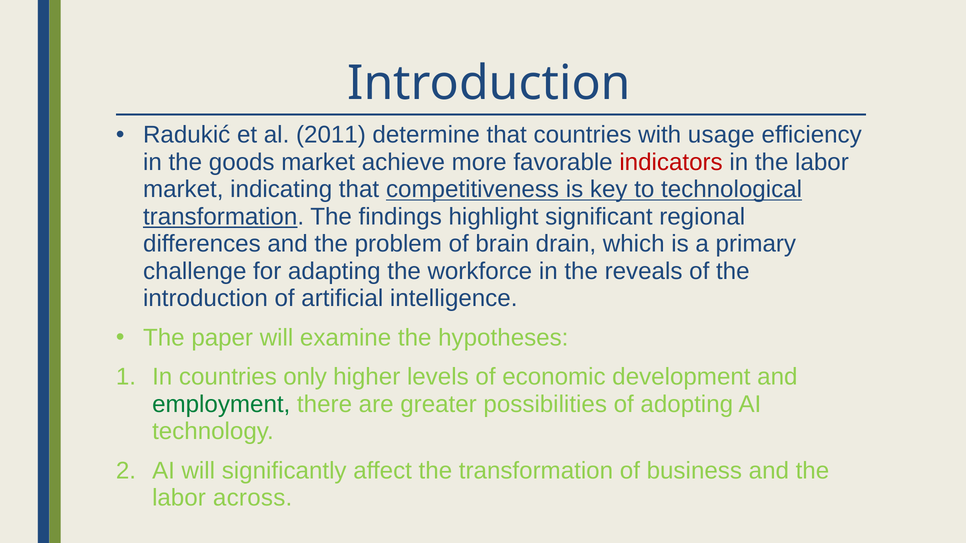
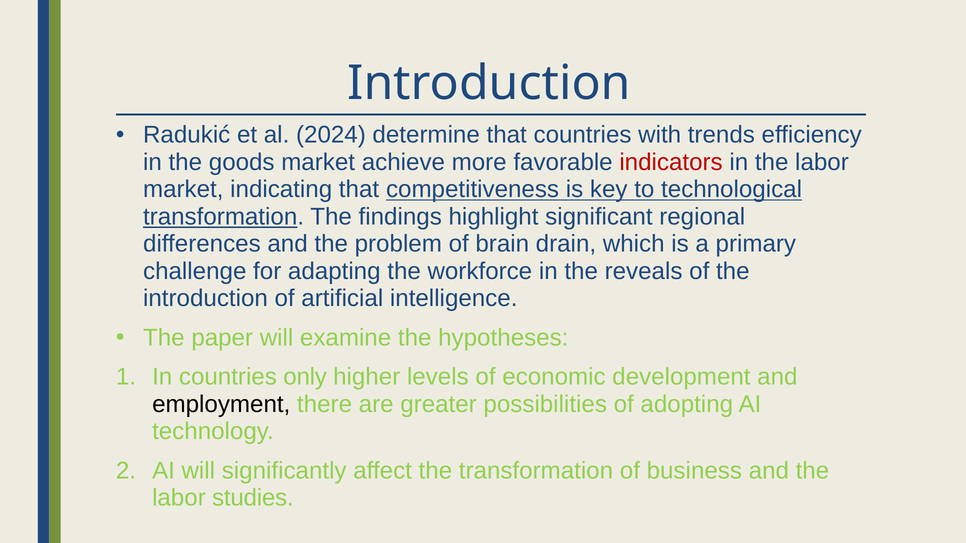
2011: 2011 -> 2024 (331, 135)
usage: usage -> trends (721, 135)
employment colour: green -> black (221, 404)
across: across -> studies (253, 498)
